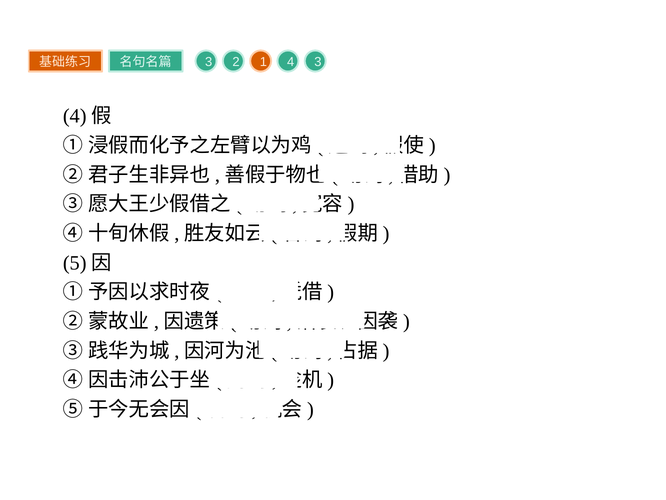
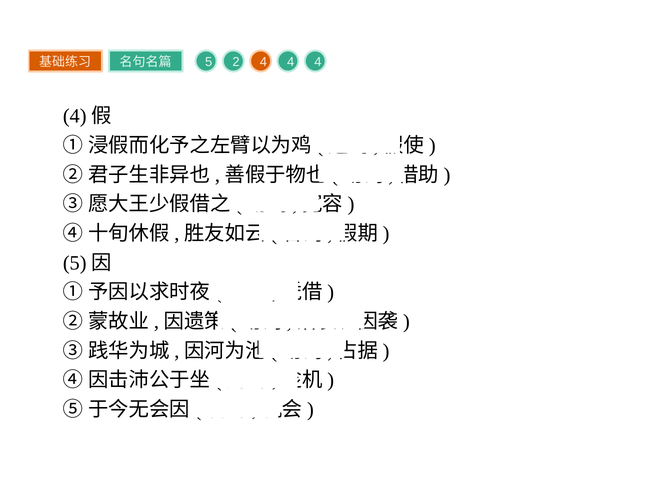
3: 3 -> 5 (209, 62)
2 1: 1 -> 4 (263, 62)
3: 3 -> 4 (318, 62)
